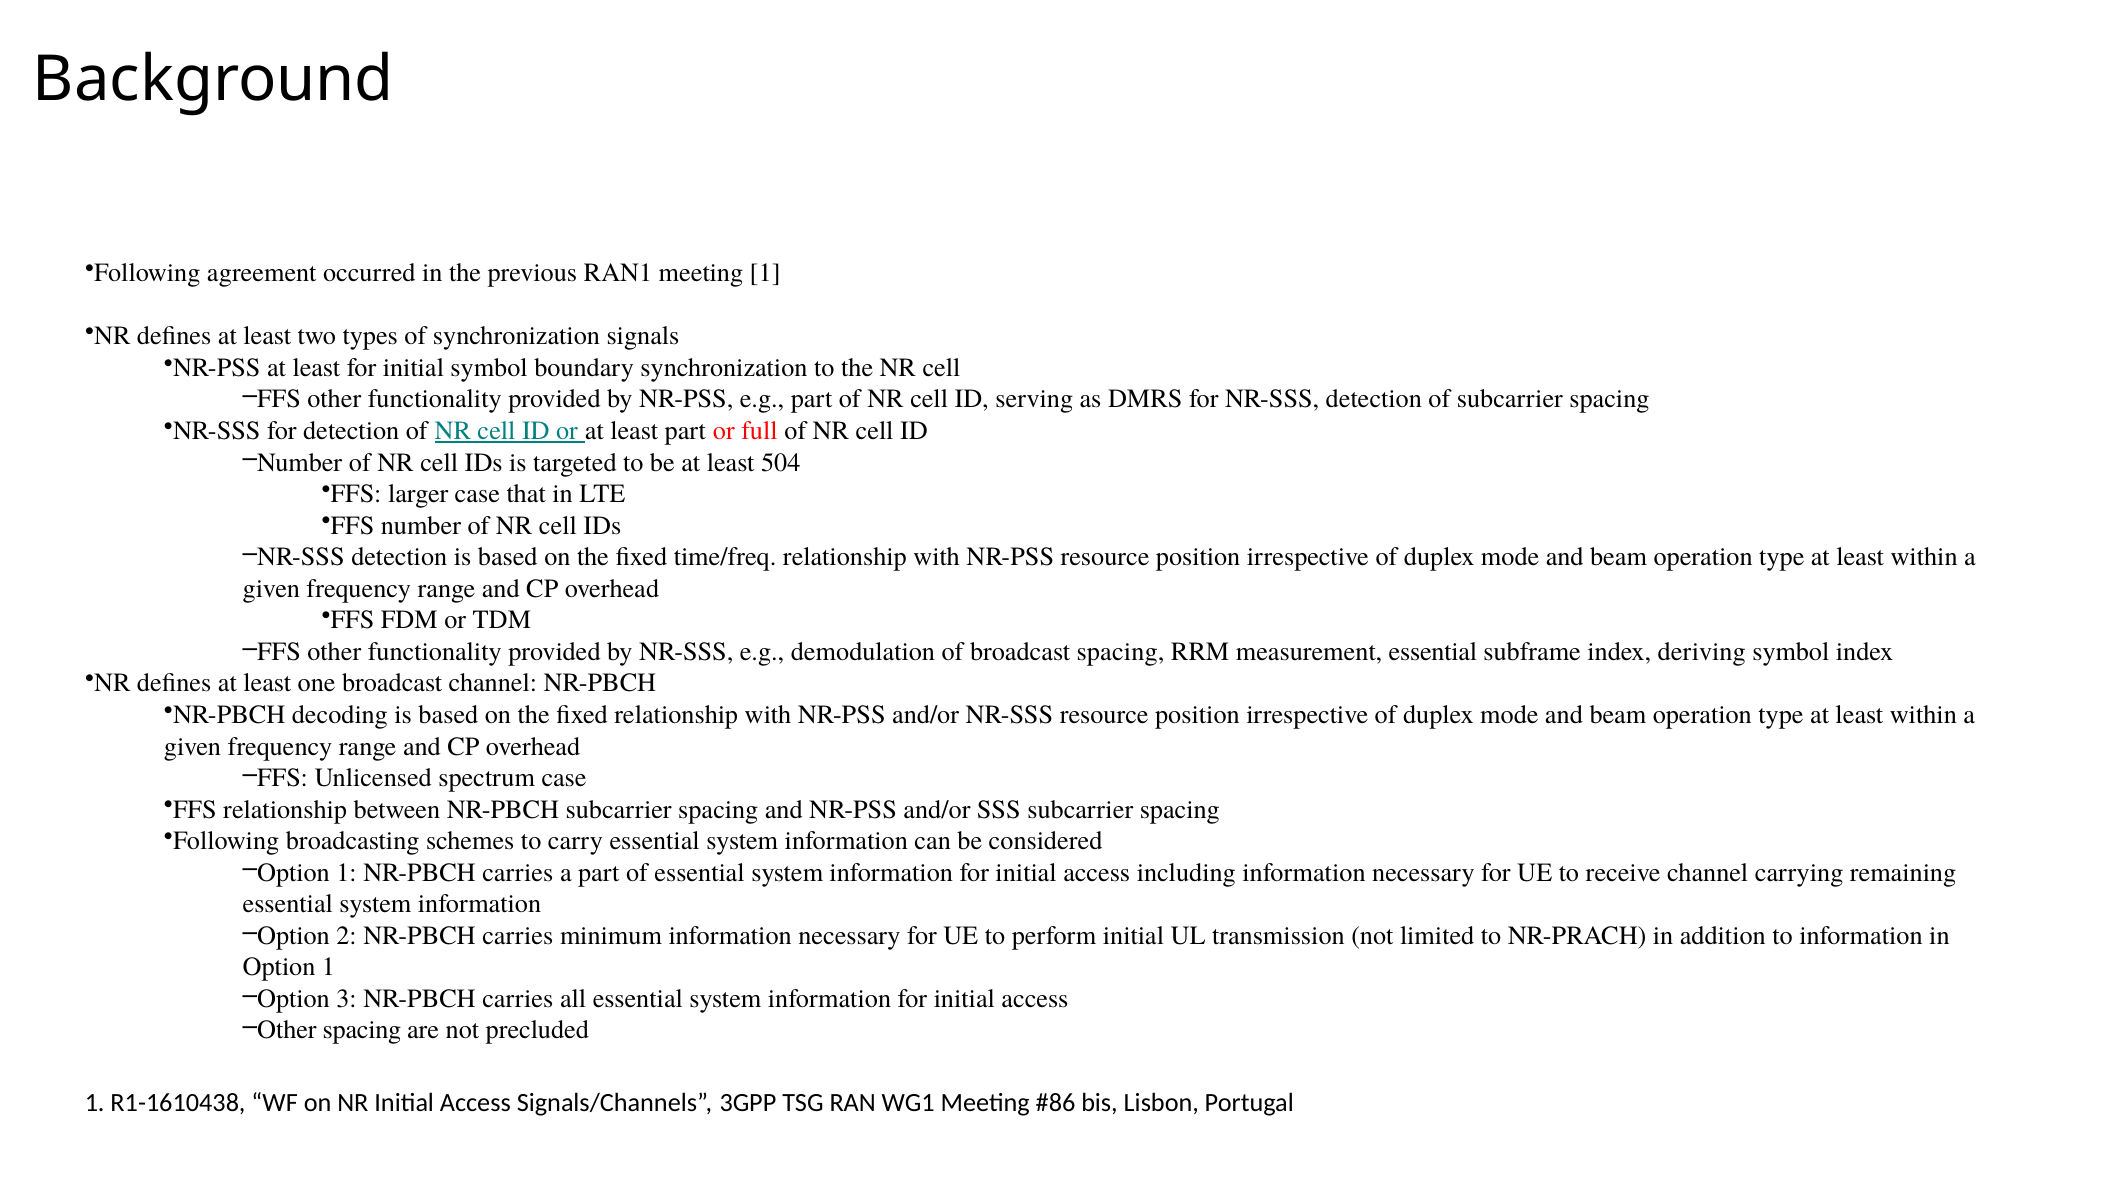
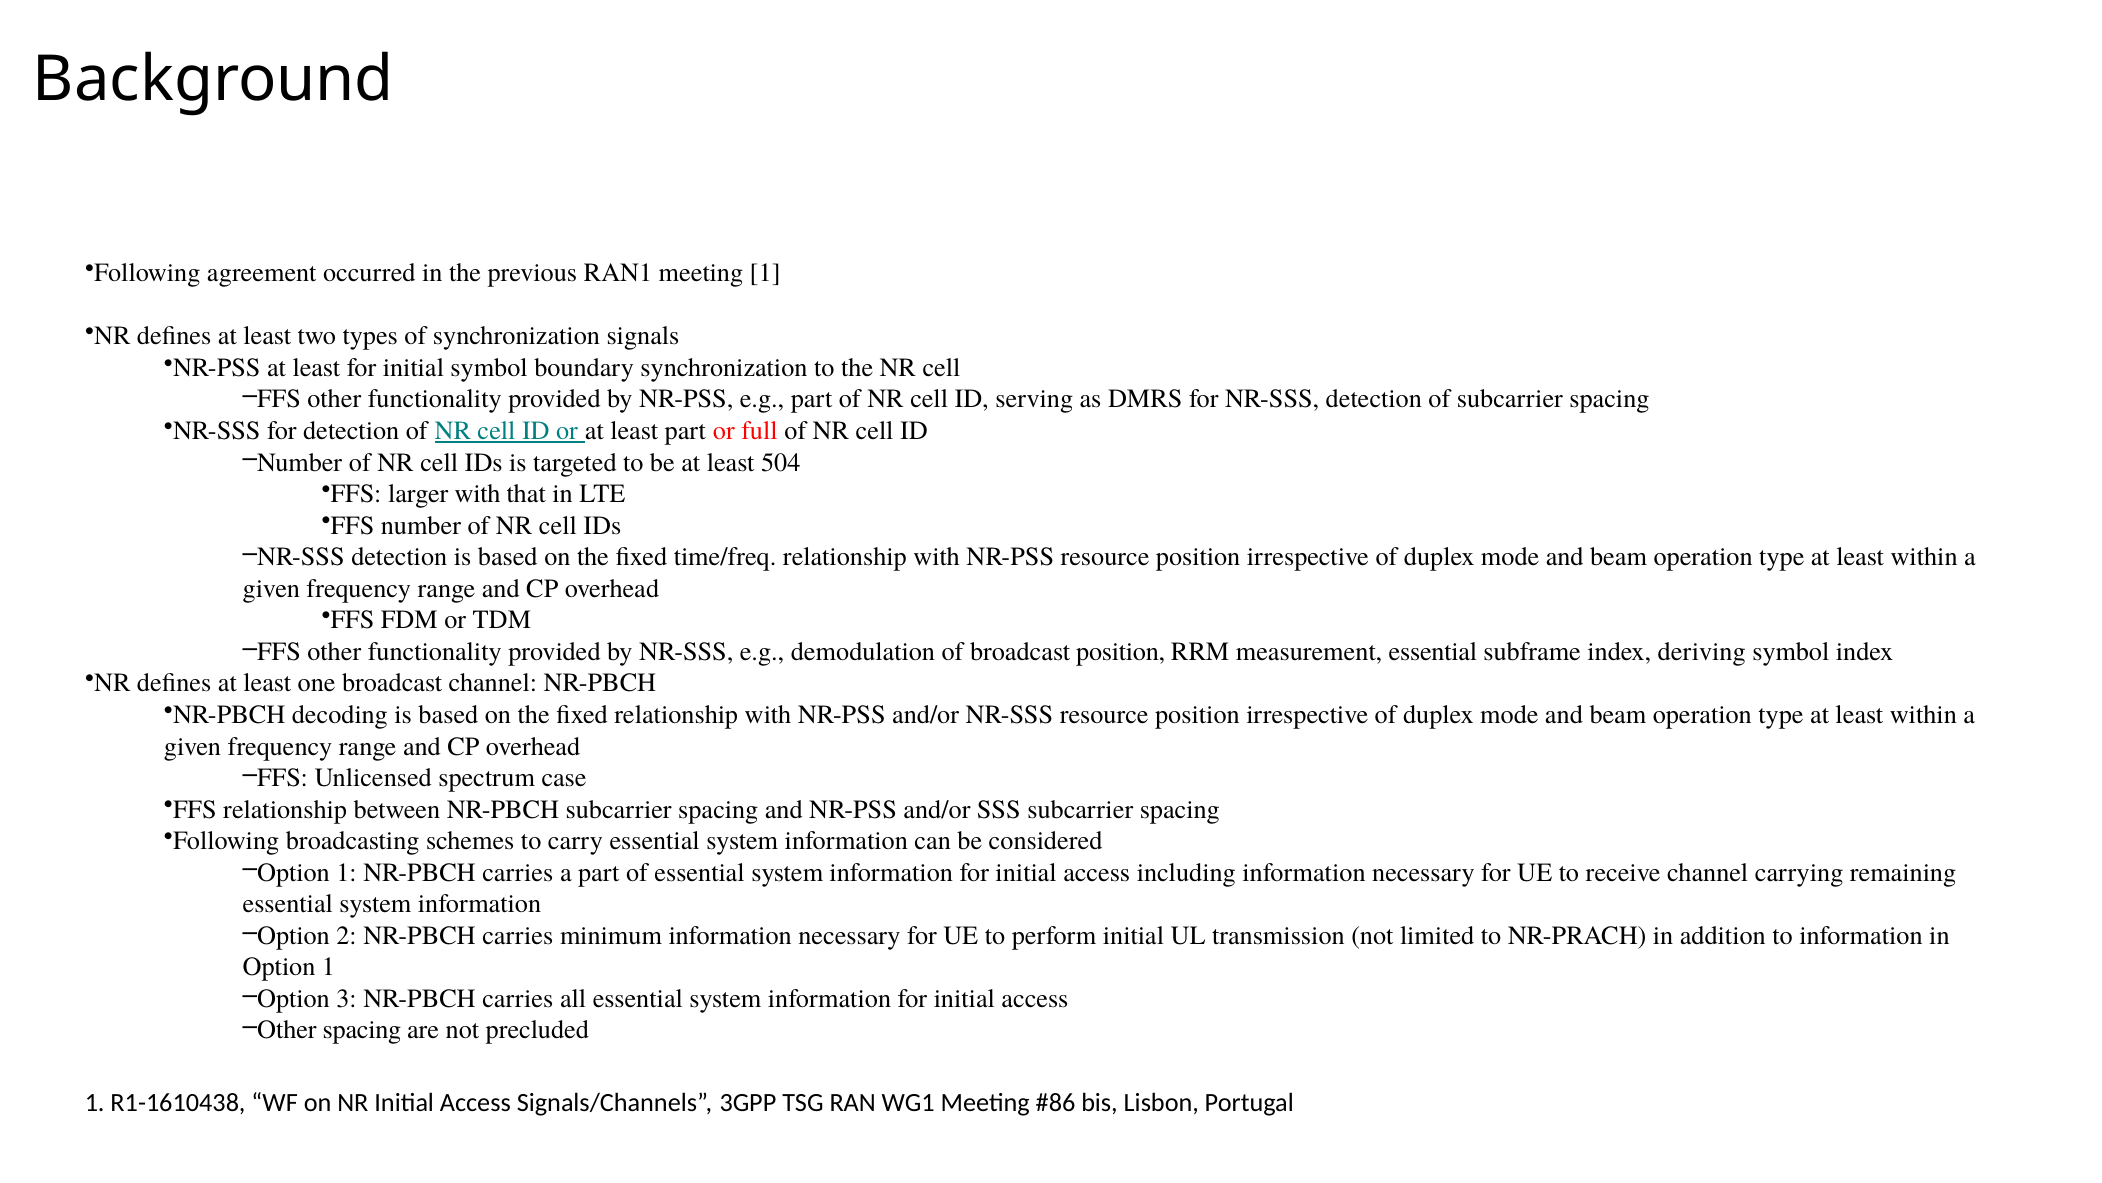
larger case: case -> with (478, 494)
broadcast spacing: spacing -> position (1121, 651)
